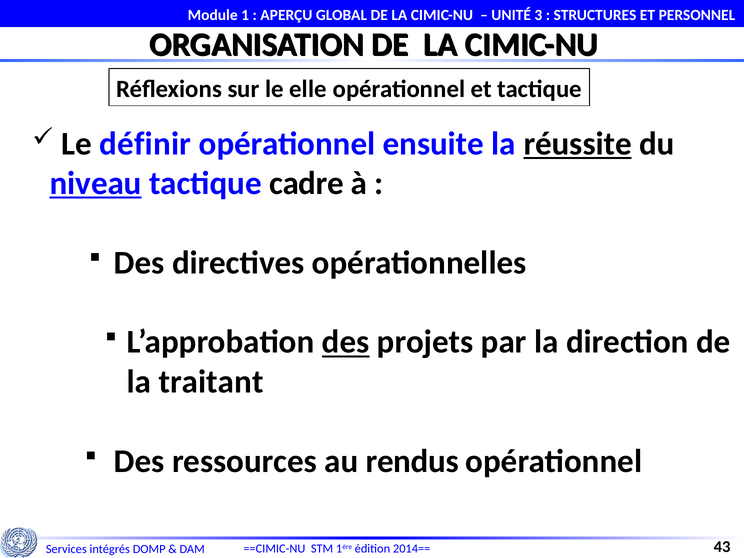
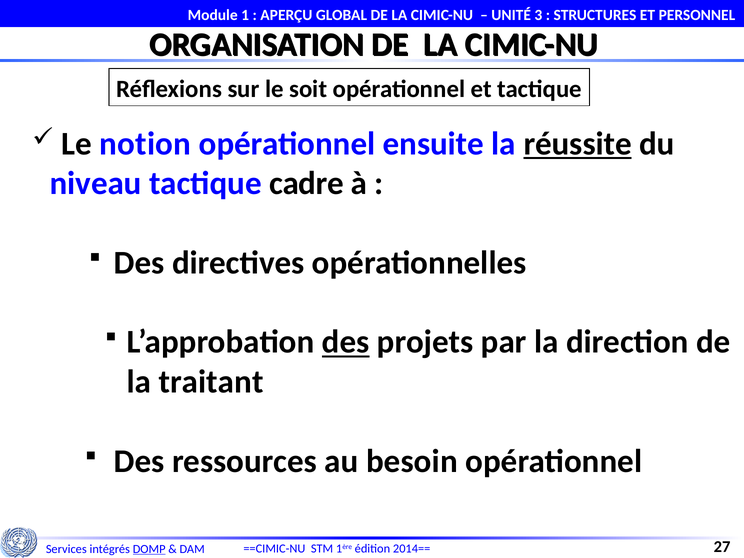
elle: elle -> soit (308, 89)
définir: définir -> notion (145, 144)
niveau underline: present -> none (96, 183)
rendus: rendus -> besoin (412, 461)
DOMP underline: none -> present (149, 549)
43: 43 -> 27 (722, 547)
